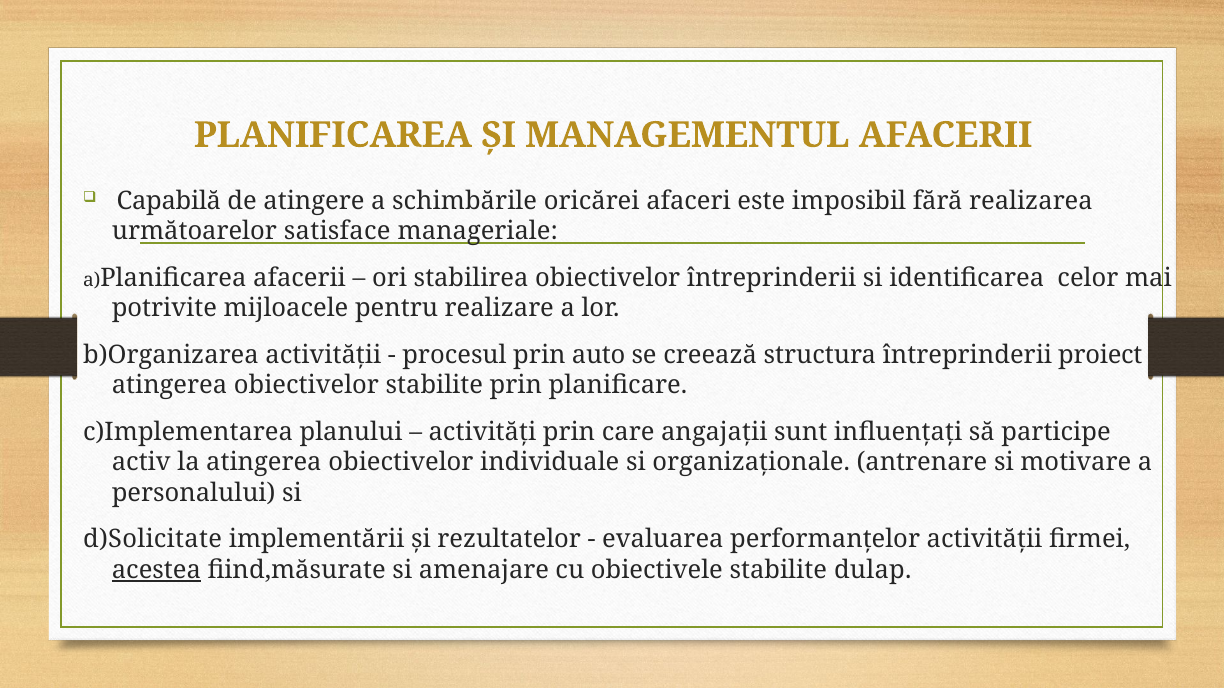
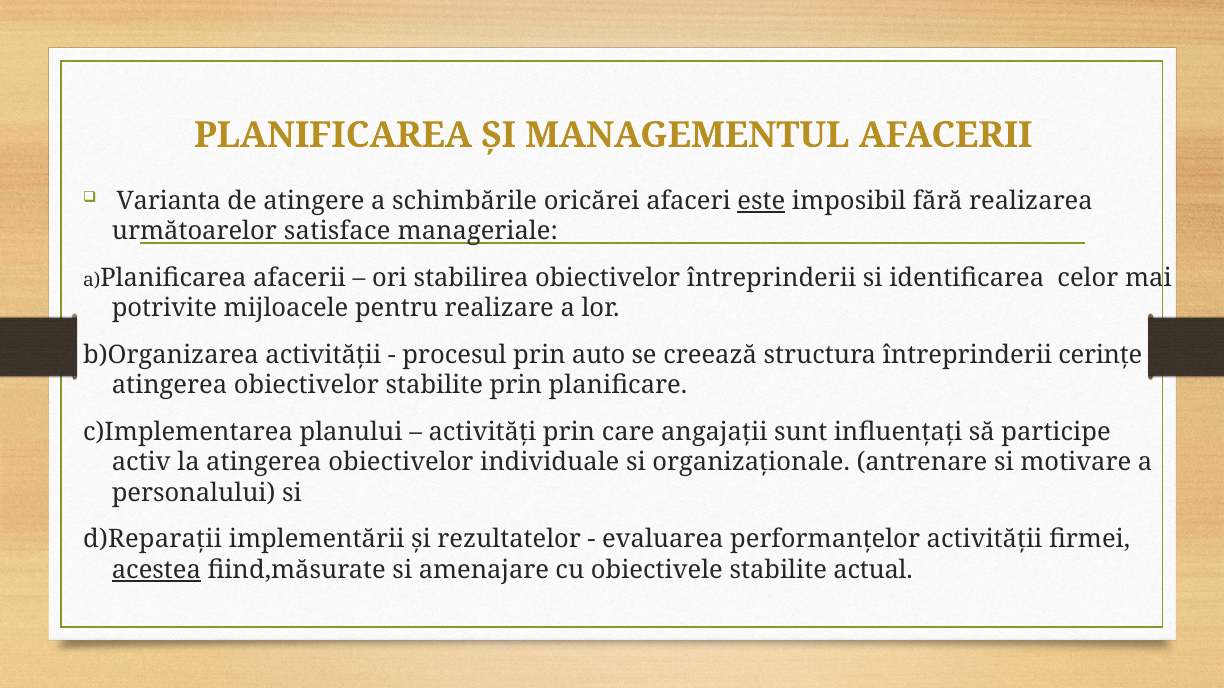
Capabilă: Capabilă -> Varianta (169, 201)
este underline: none -> present (761, 201)
proiect: proiect -> cerințe (1100, 355)
d)Solicitate: d)Solicitate -> d)Reparații (153, 540)
dulap: dulap -> actual (873, 571)
